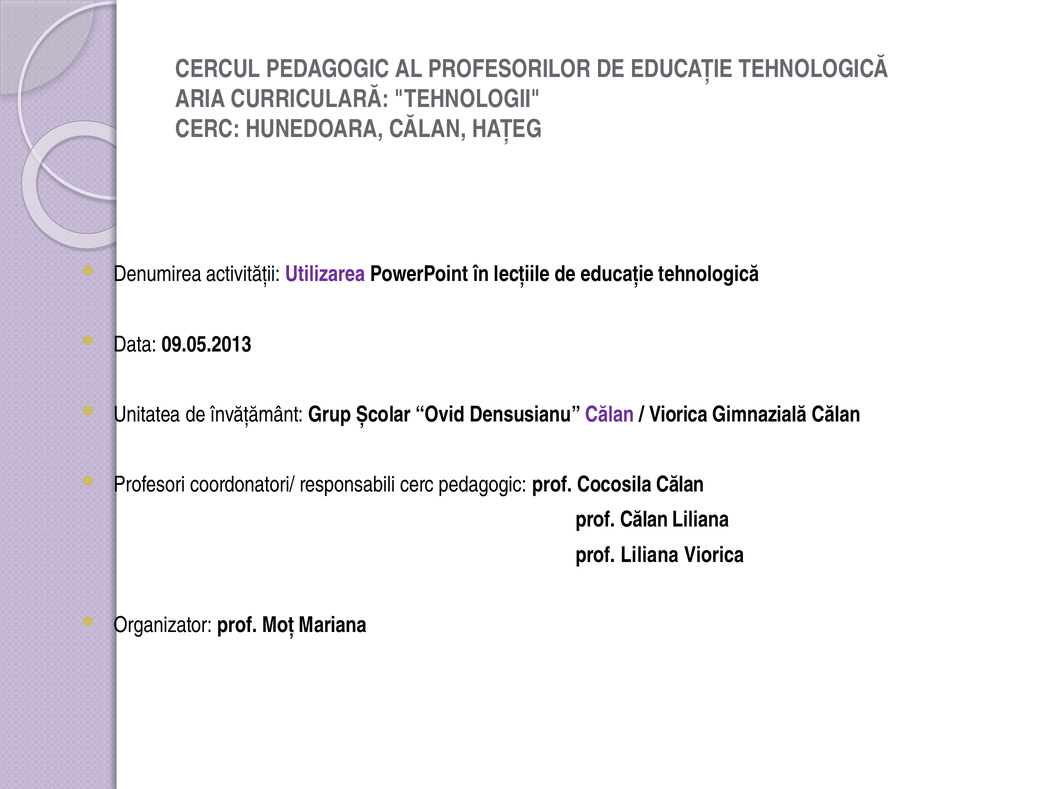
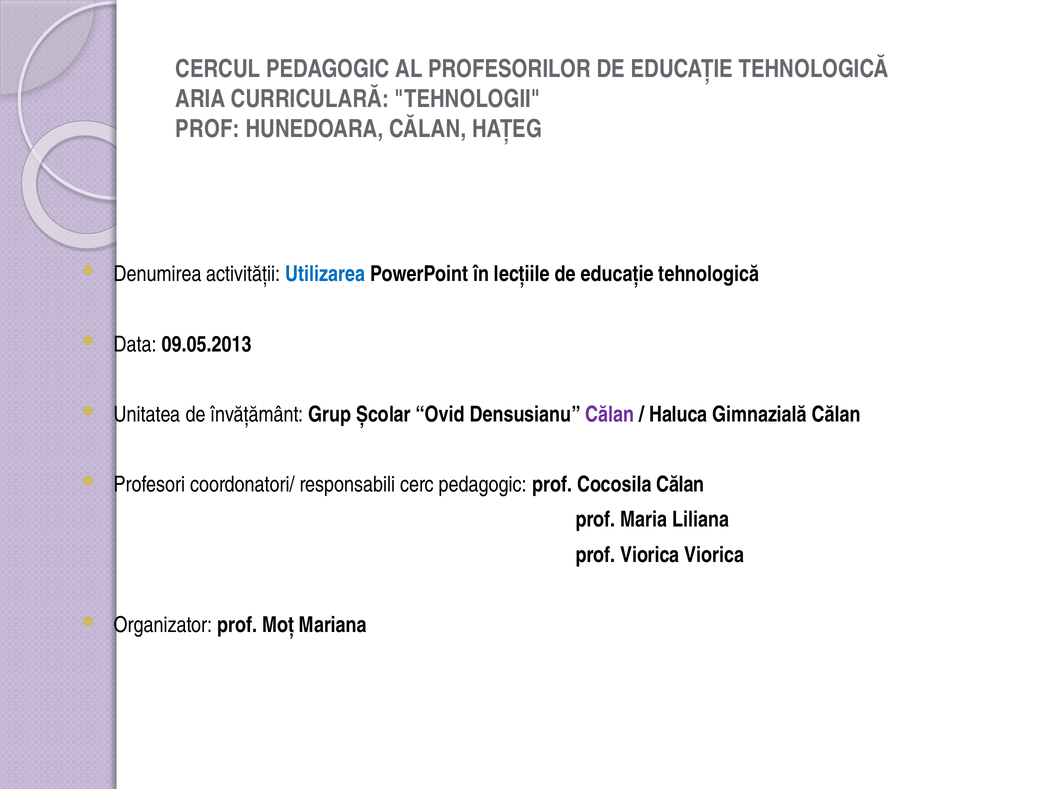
CERC: CERC -> PROF (208, 129)
Utilizarea colour: purple -> blue (325, 274)
Viorica: Viorica -> Haluca (678, 414)
prof Călan: Călan -> Maria (644, 520)
prof Liliana: Liliana -> Viorica (650, 555)
